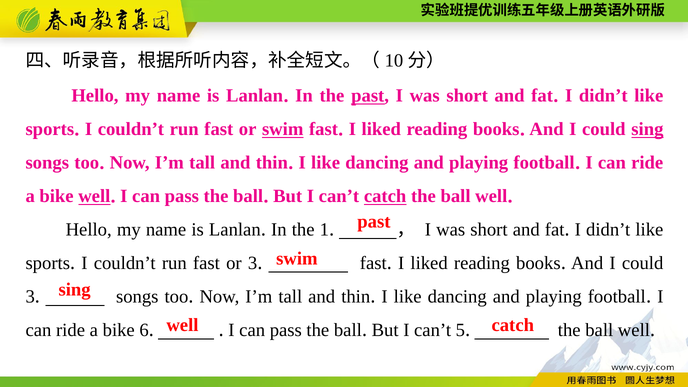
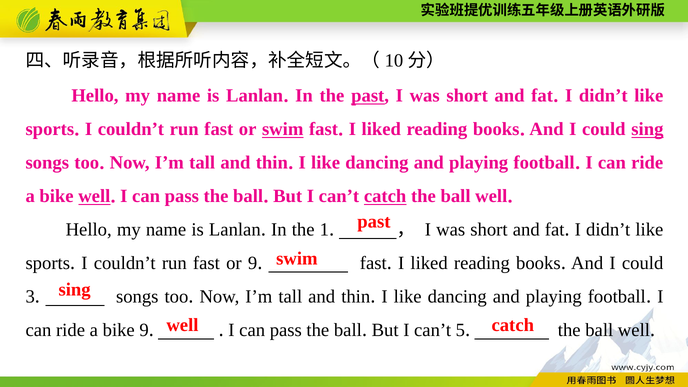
or 3: 3 -> 9 (253, 263)
bike 6: 6 -> 9 (144, 330)
